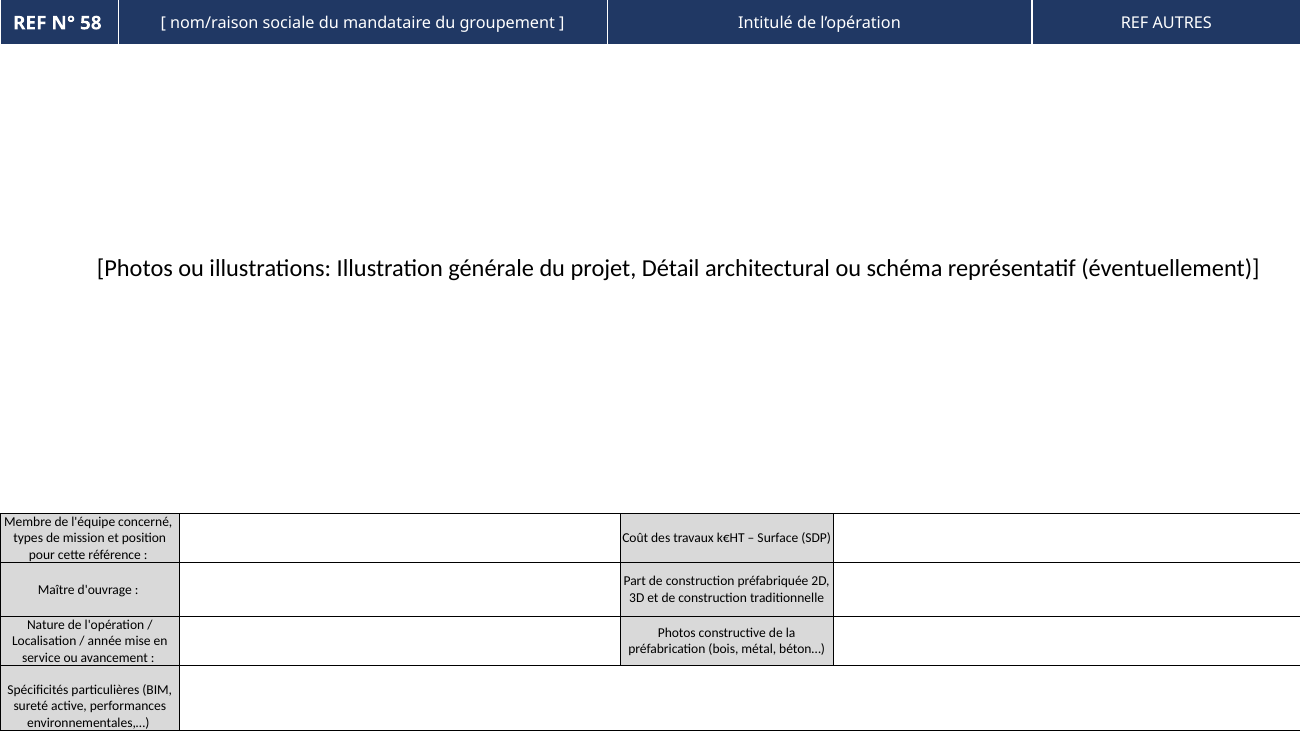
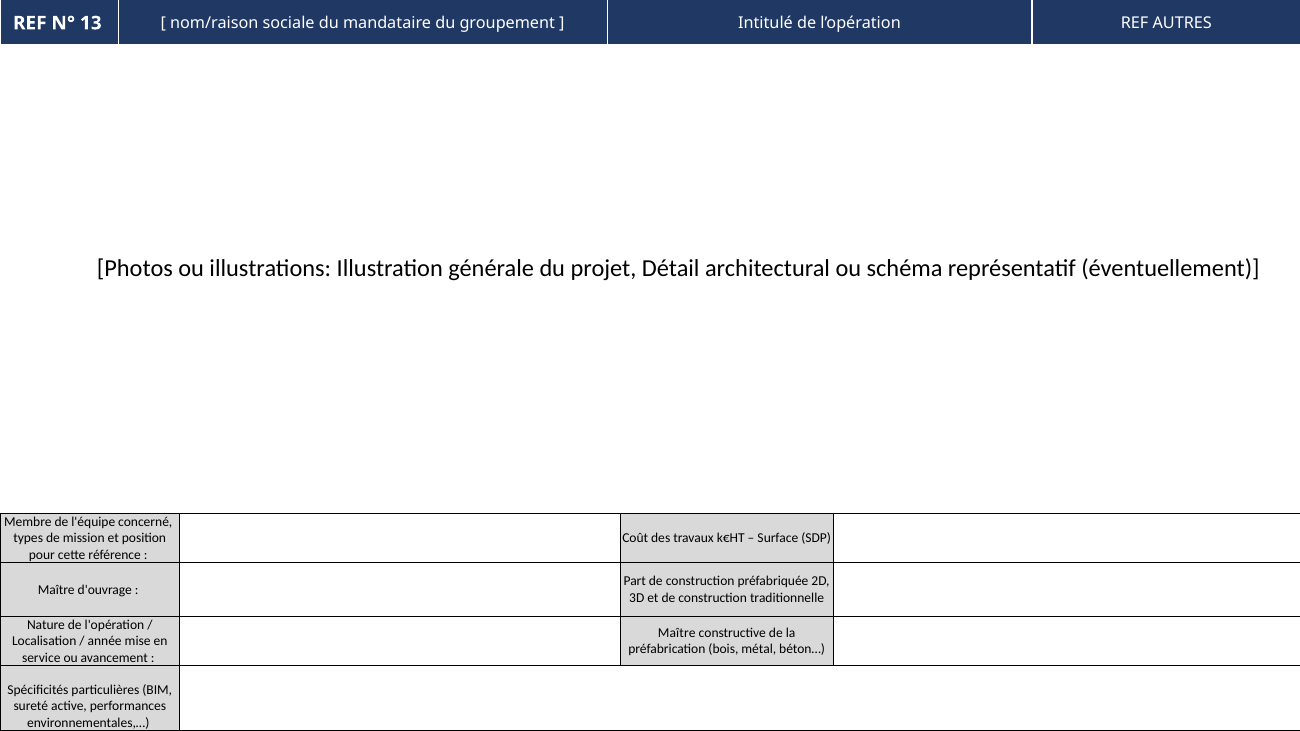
58: 58 -> 13 (91, 23)
Photos: Photos -> Maître (677, 633)
